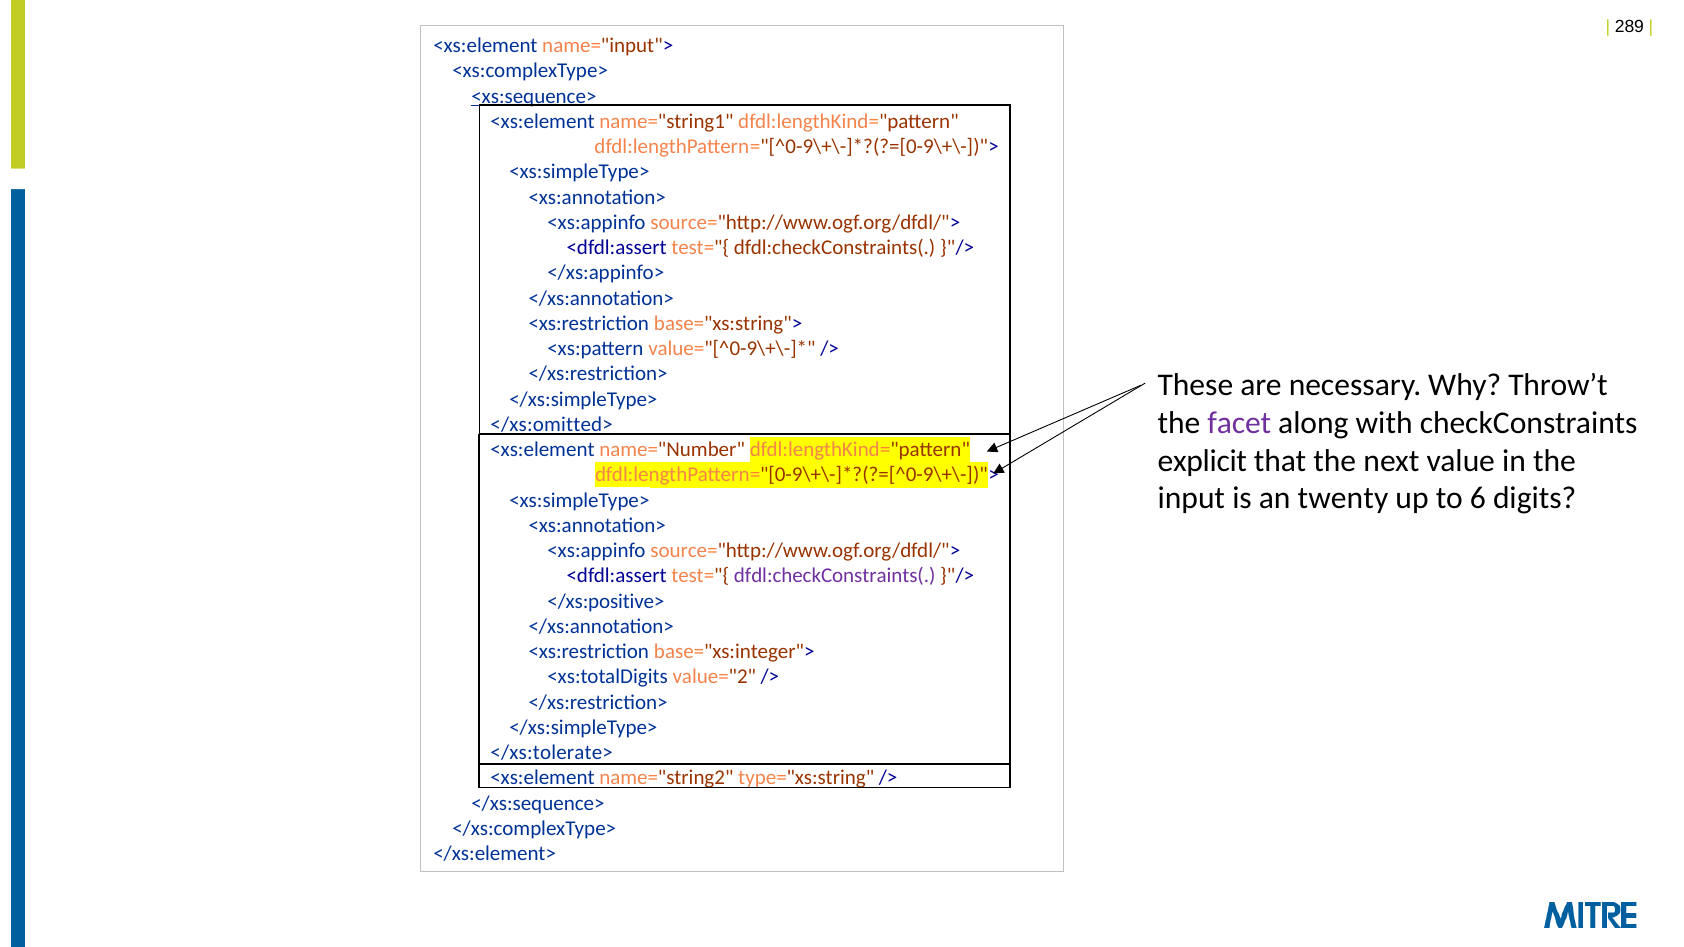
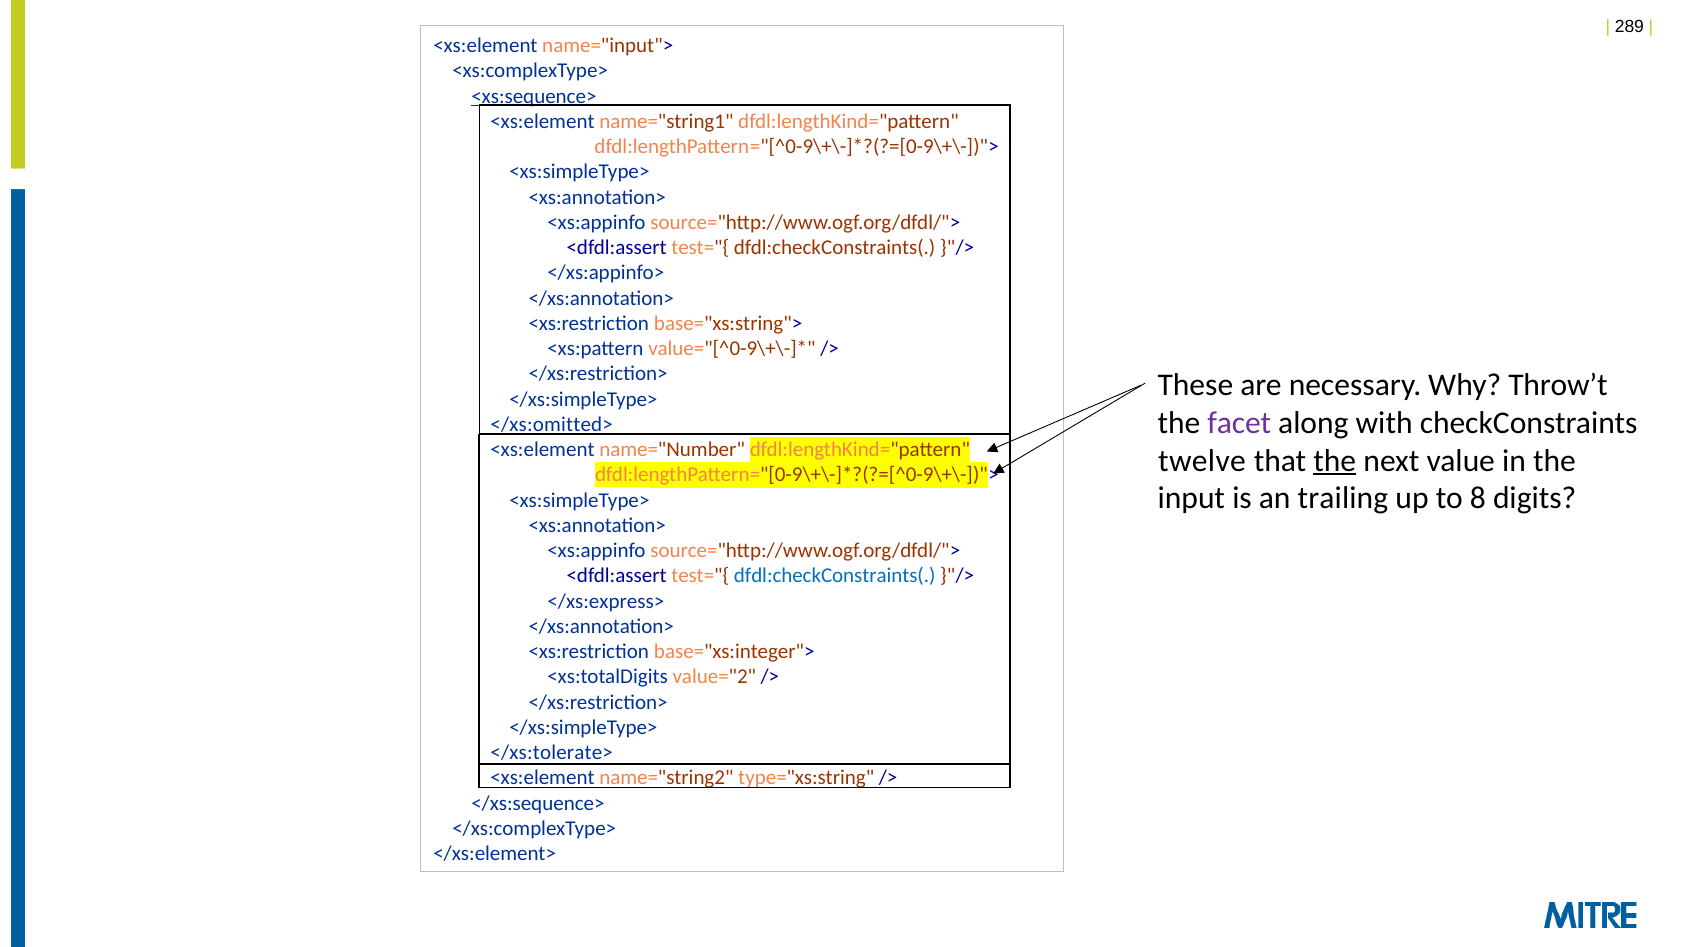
explicit: explicit -> twelve (1202, 461)
the underline: none -> present (1335, 461)
twenty: twenty -> trailing (1343, 499)
6: 6 -> 8 (1478, 499)
dfdl:checkConstraints( colour: purple -> blue (835, 576)
</xs:positive>: </xs:positive> -> </xs:express> (606, 601)
